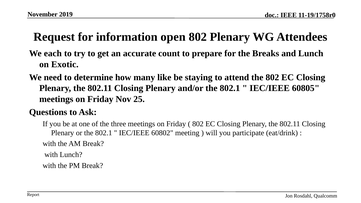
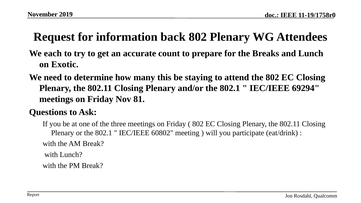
open: open -> back (173, 37)
like: like -> this (164, 77)
60805: 60805 -> 69294 (306, 88)
25: 25 -> 81 (139, 99)
